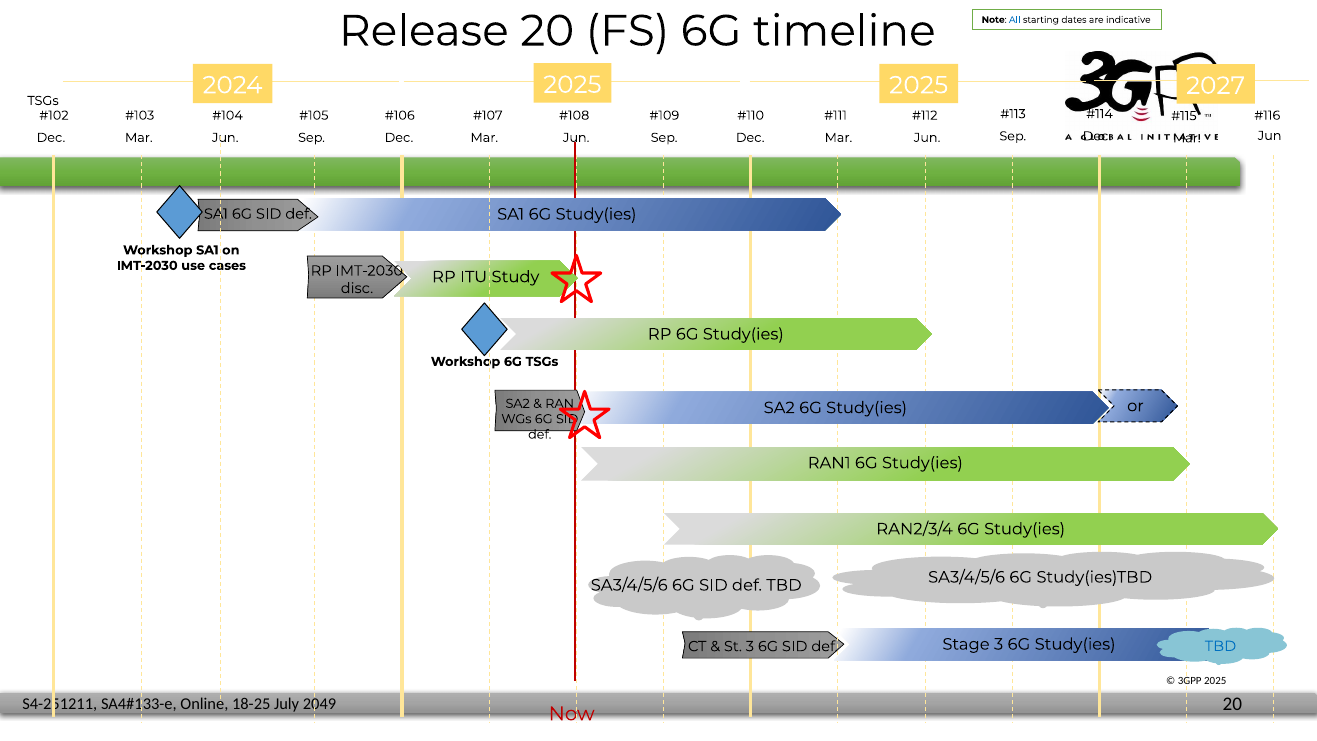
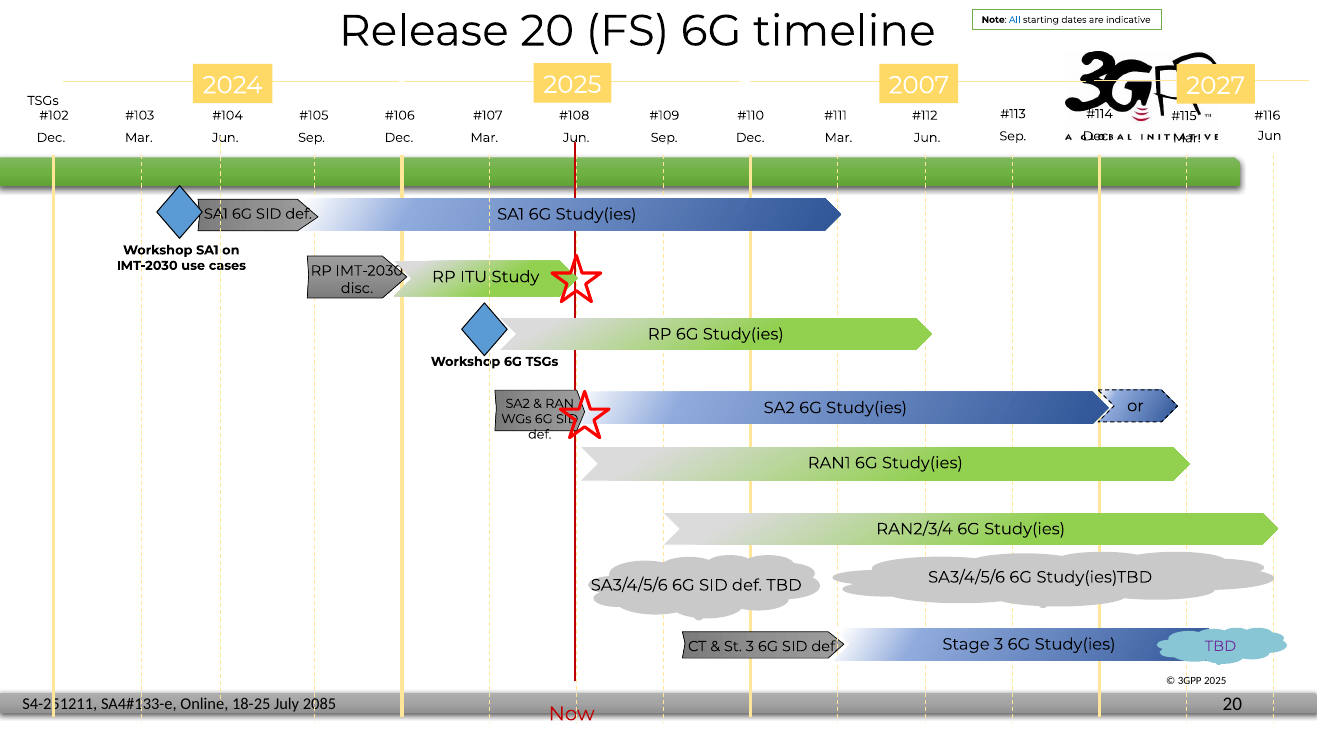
2025 2025: 2025 -> 2007 (919, 85)
TBD colour: blue -> purple (1221, 646)
2049: 2049 -> 2085 (320, 704)
